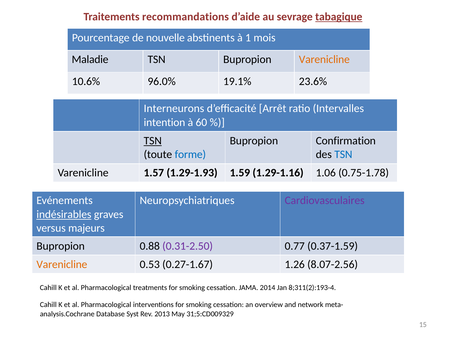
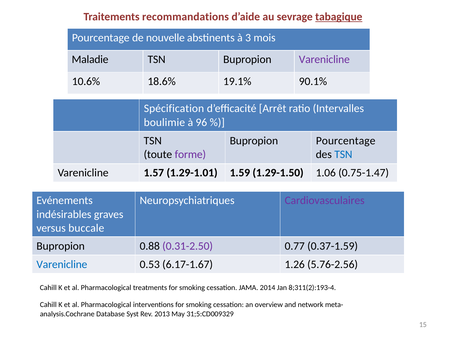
1: 1 -> 3 (248, 38)
Varenicline colour: orange -> purple (324, 60)
96.0%: 96.0% -> 18.6% (162, 82)
23.6%: 23.6% -> 90.1% (313, 82)
Interneurons: Interneurons -> Spécification (174, 109)
intention: intention -> boulimie (164, 122)
60: 60 -> 96 (201, 122)
TSN underline: present -> none (153, 141)
Bupropion Confirmation: Confirmation -> Pourcentage (346, 141)
forme colour: blue -> purple (190, 155)
1.29-1.93: 1.29-1.93 -> 1.29-1.01 (192, 173)
1.29-1.16: 1.29-1.16 -> 1.29-1.50 (278, 173)
0.75-1.78: 0.75-1.78 -> 0.75-1.47 (364, 173)
indésirables underline: present -> none (64, 215)
majeurs: majeurs -> buccale (86, 229)
Varenicline colour: orange -> blue (62, 265)
0.27-1.67: 0.27-1.67 -> 6.17-1.67 (188, 265)
8.07-2.56: 8.07-2.56 -> 5.76-2.56 (333, 265)
